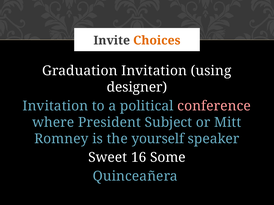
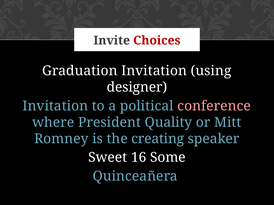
Choices colour: orange -> red (157, 41)
Subject: Subject -> Quality (168, 123)
yourself: yourself -> creating (158, 139)
